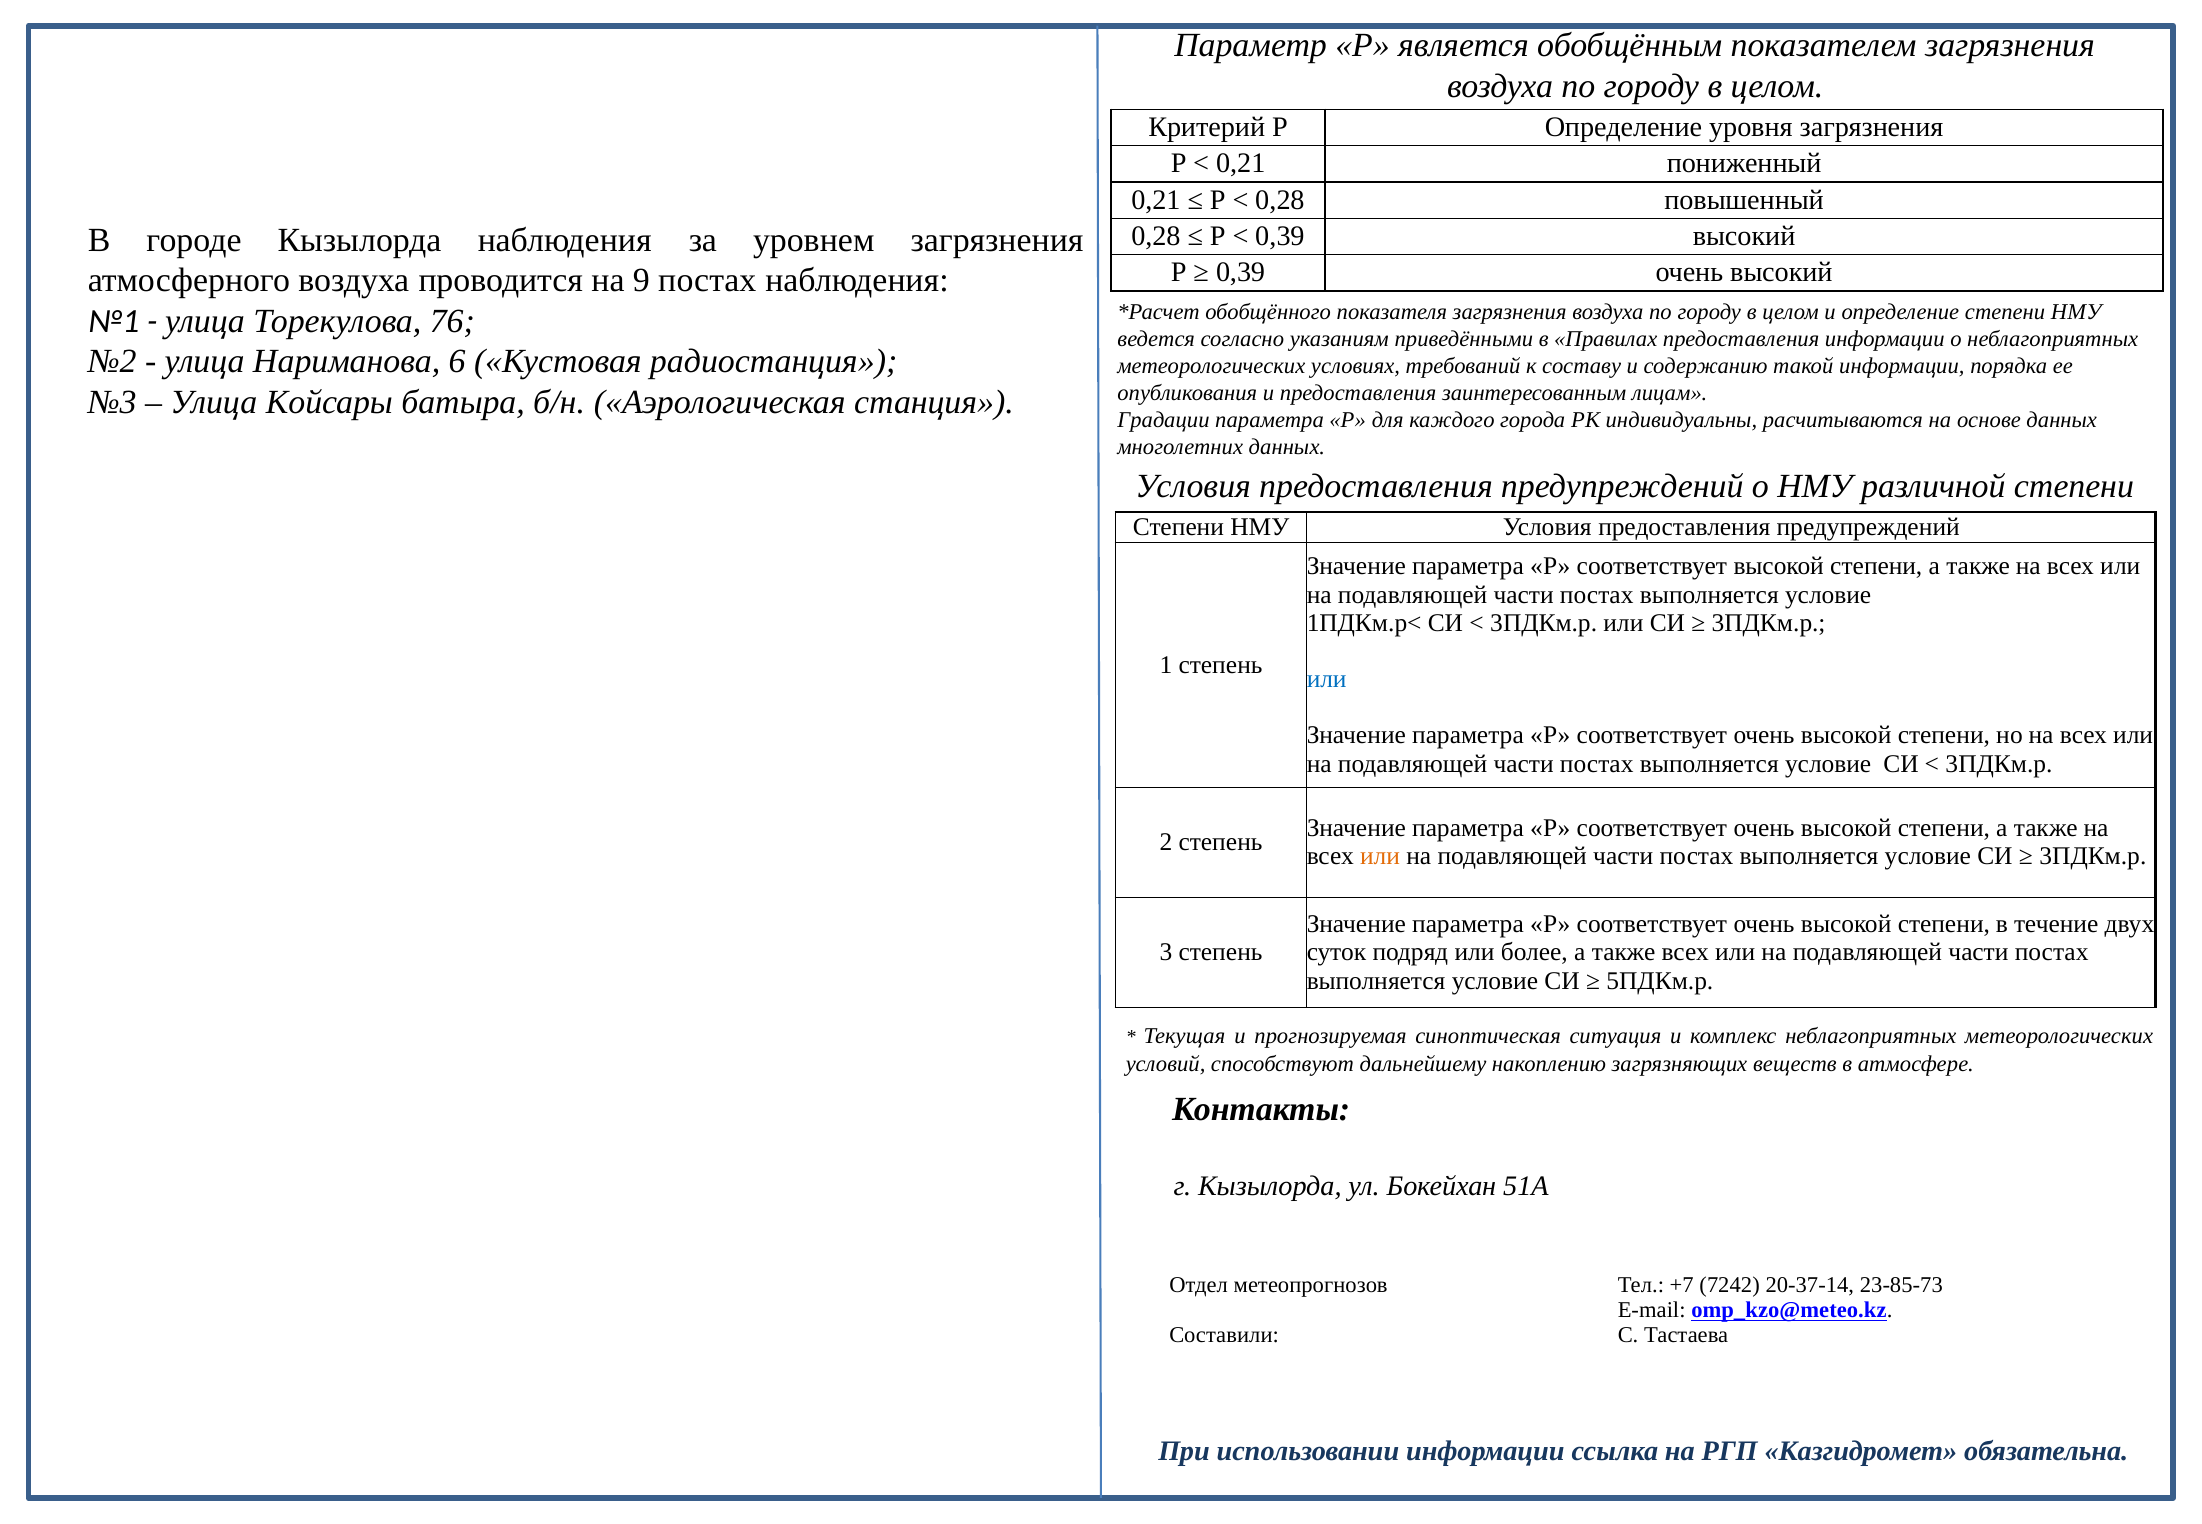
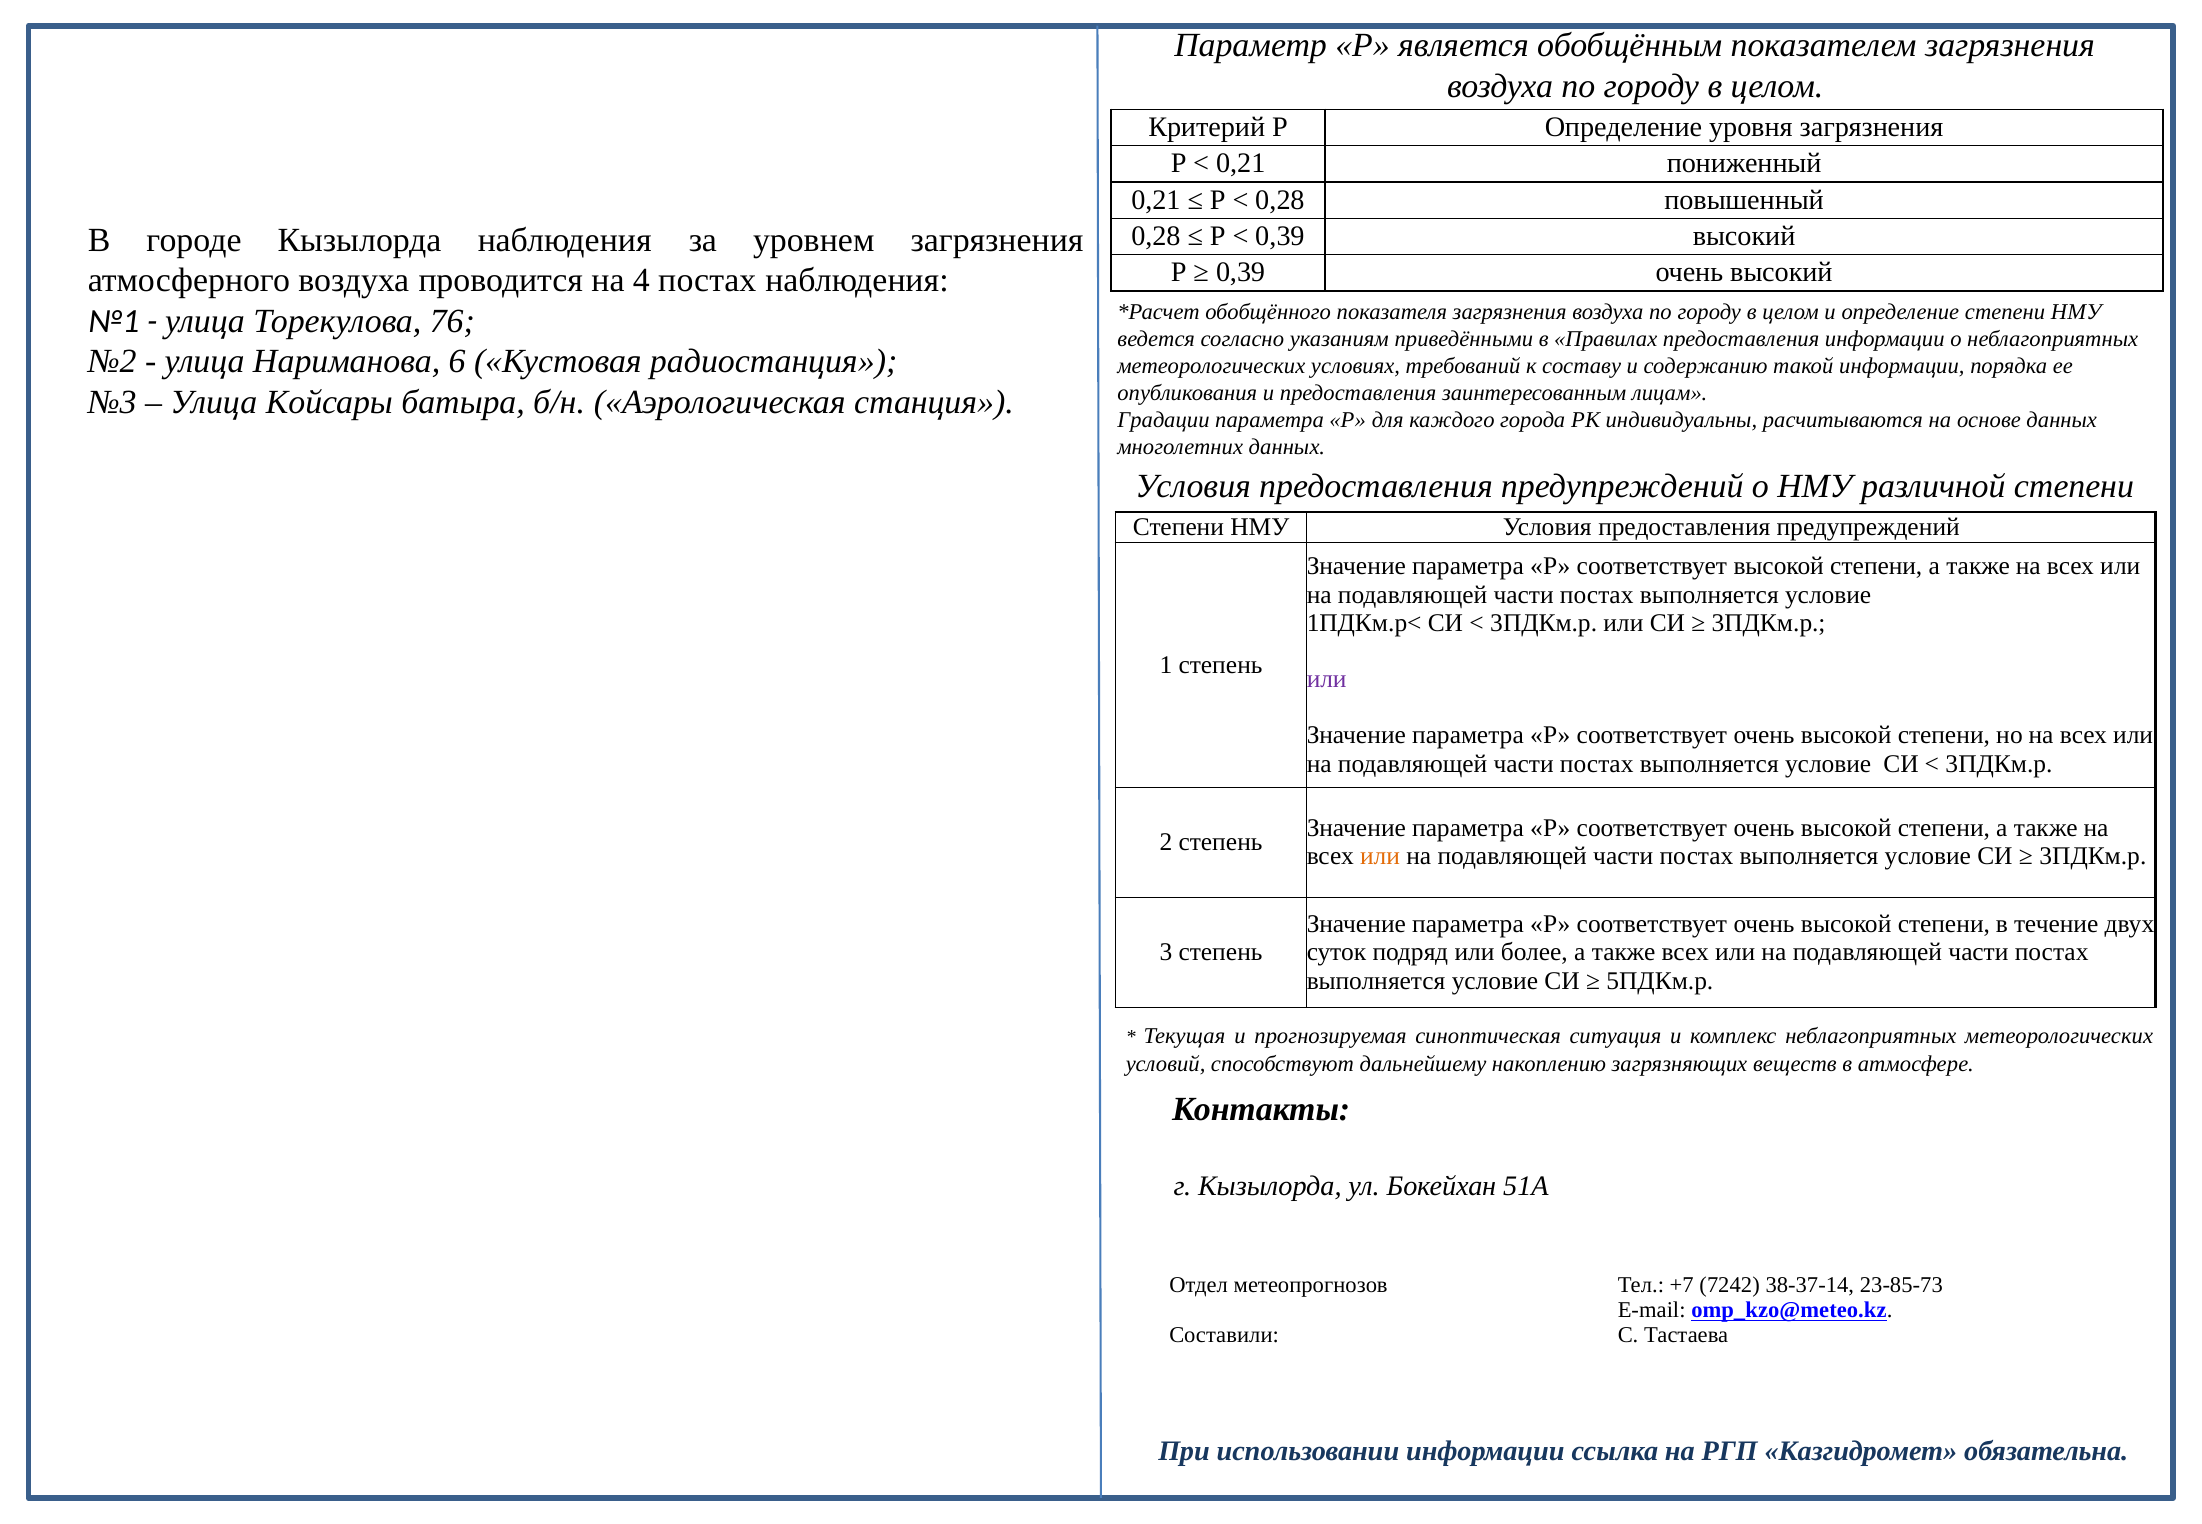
9: 9 -> 4 (641, 281)
или colour: blue -> purple (1327, 679)
20-37-14: 20-37-14 -> 38-37-14 (1810, 1285)
